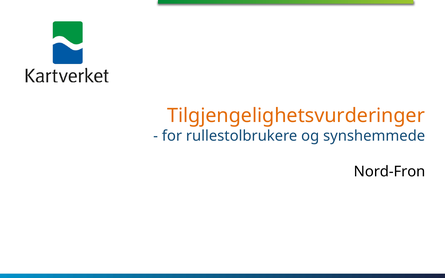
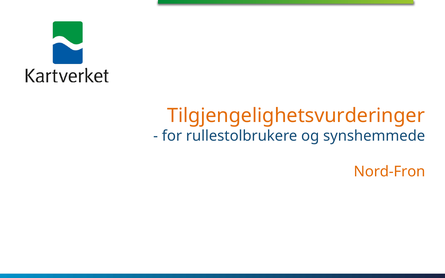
Nord-Fron colour: black -> orange (389, 172)
